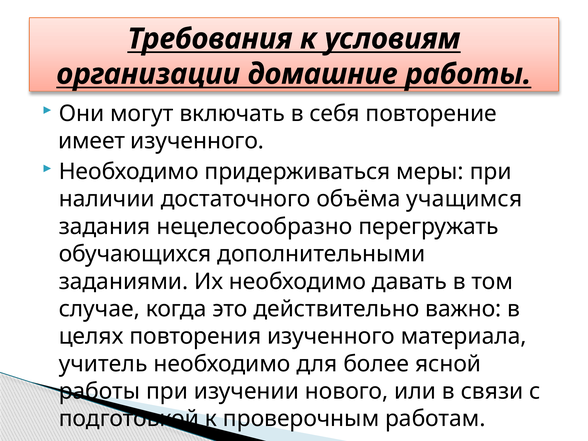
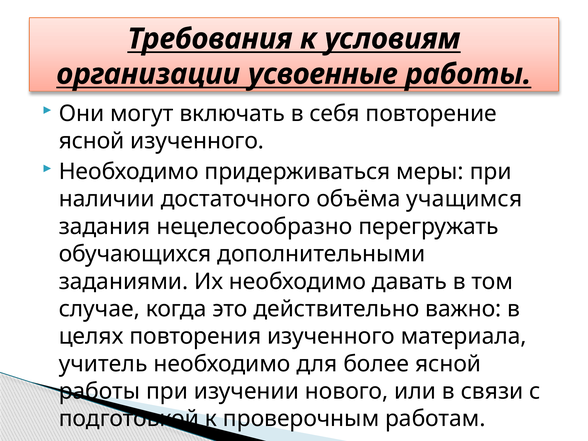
домашние: домашние -> усвоенные (323, 74)
имеет: имеет -> ясной (92, 141)
